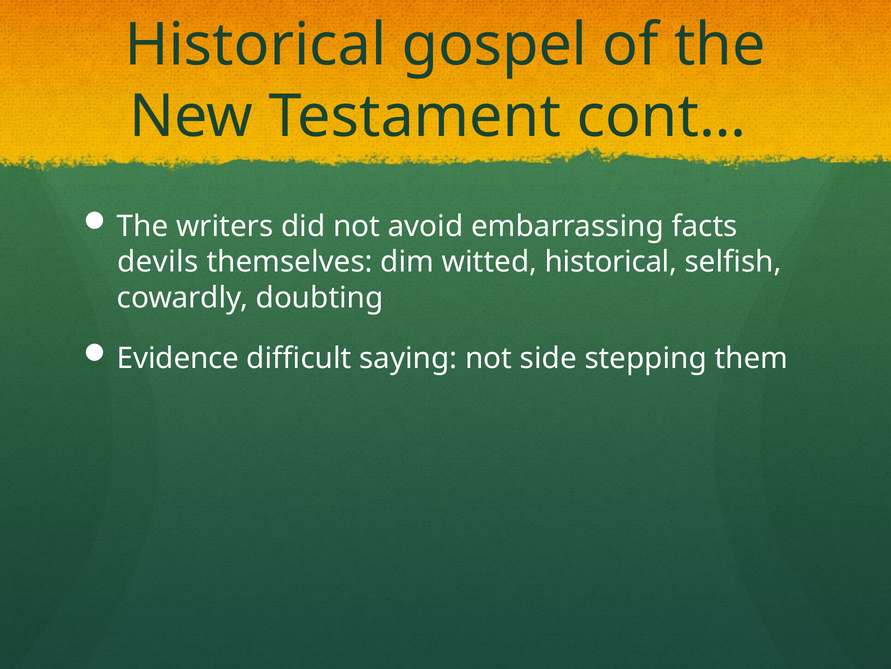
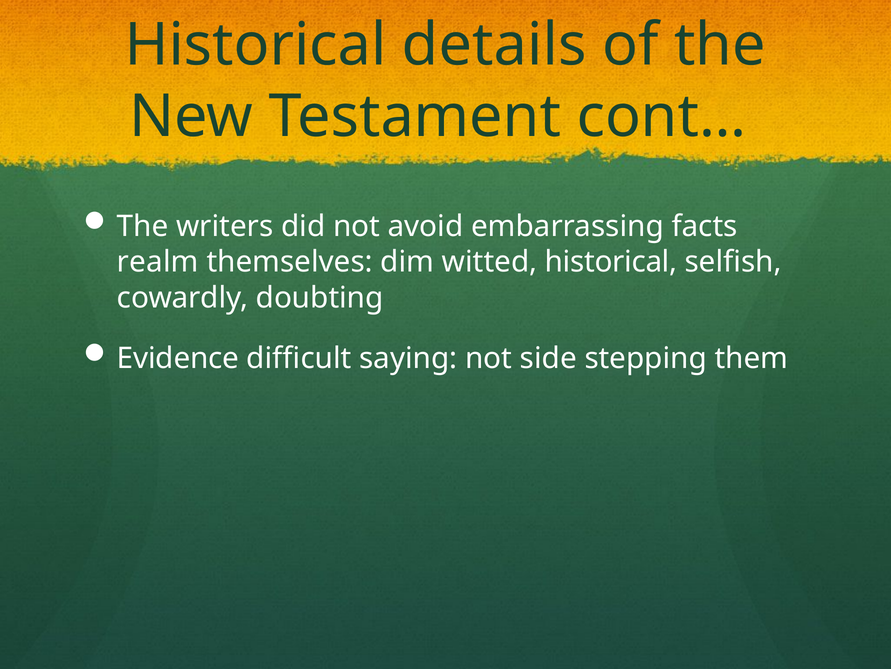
gospel: gospel -> details (494, 45)
devils: devils -> realm (158, 262)
